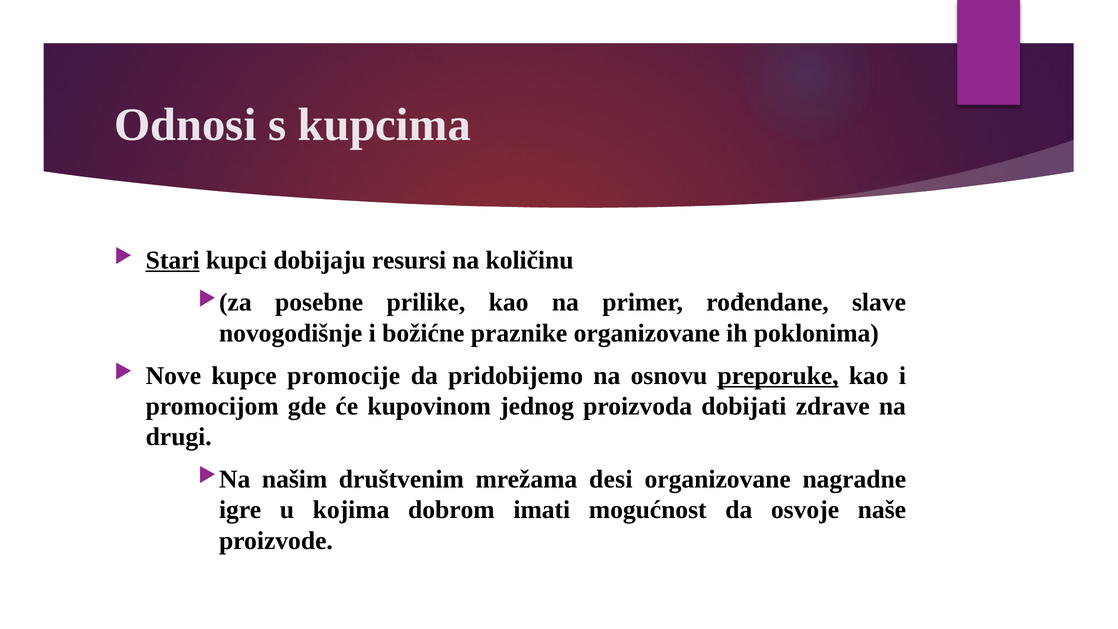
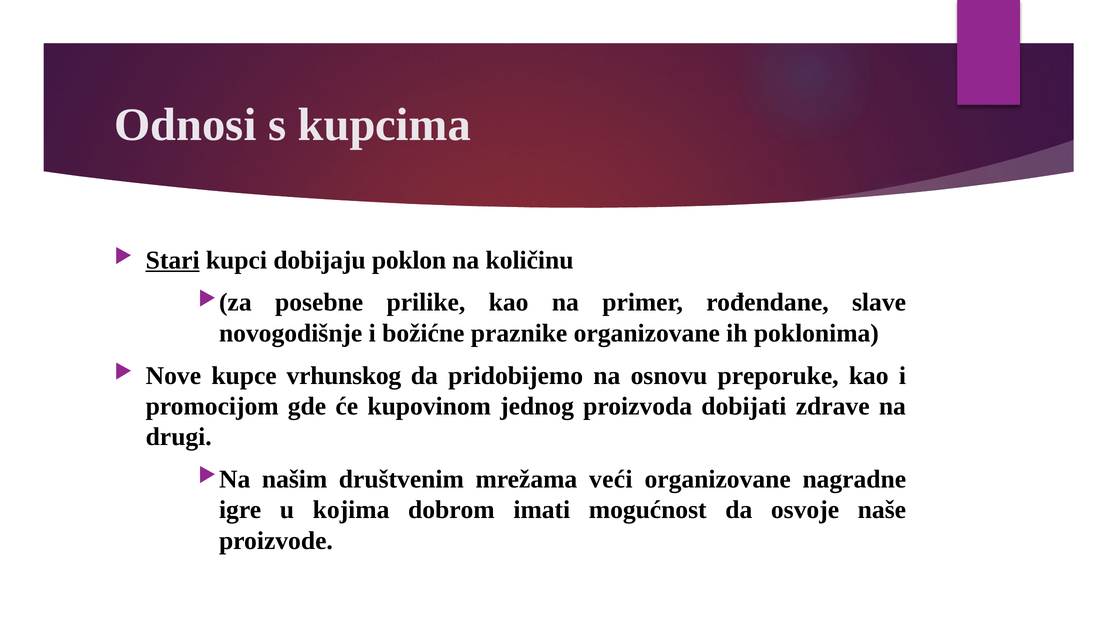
resursi: resursi -> poklon (409, 260)
promocije: promocije -> vrhunskog (344, 375)
preporuke underline: present -> none (778, 375)
desi: desi -> veći (611, 479)
